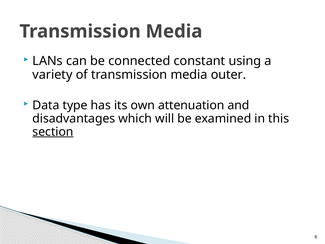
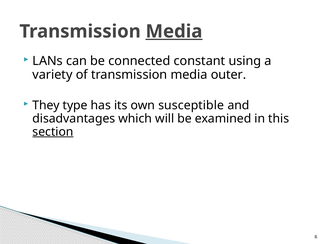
Media underline: none -> present (174, 31)
Data: Data -> They (46, 105)
attenuation: attenuation -> susceptible (191, 105)
